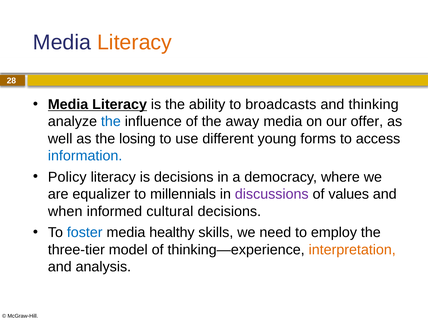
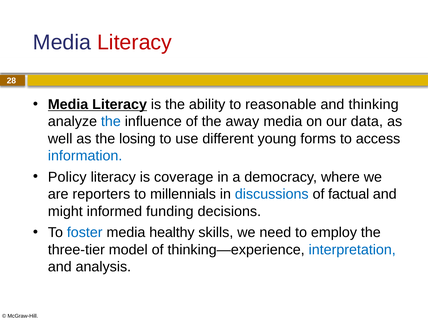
Literacy colour: orange -> red (135, 42)
broadcasts: broadcasts -> reasonable (281, 104)
offer: offer -> data (367, 122)
is decisions: decisions -> coverage (184, 177)
equalizer: equalizer -> reporters (101, 194)
discussions colour: purple -> blue (272, 194)
values: values -> factual (349, 194)
when: when -> might (65, 211)
cultural: cultural -> funding (170, 211)
interpretation colour: orange -> blue (352, 250)
